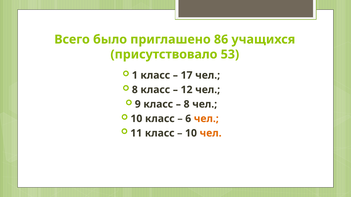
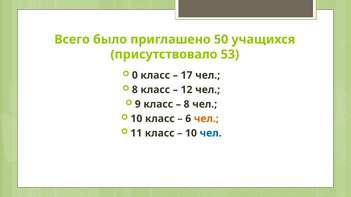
86: 86 -> 50 (221, 40)
1: 1 -> 0 (135, 75)
чел colour: orange -> blue (211, 133)
